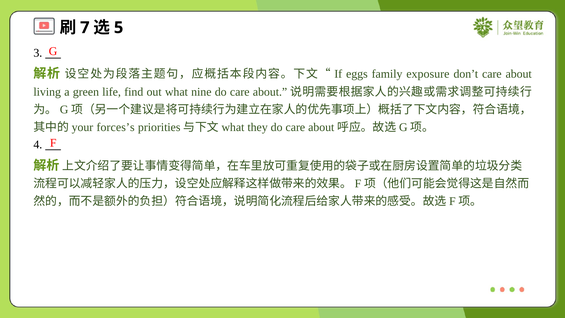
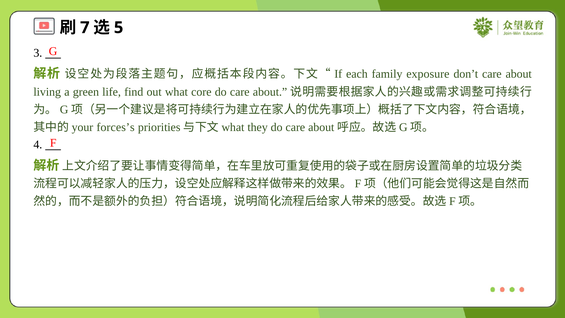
eggs: eggs -> each (357, 74)
nine: nine -> core (201, 92)
